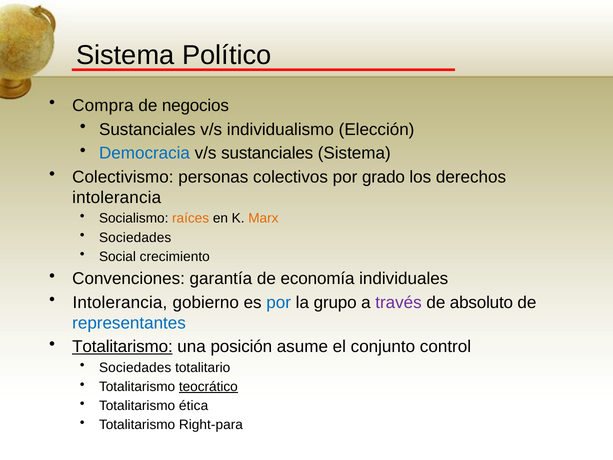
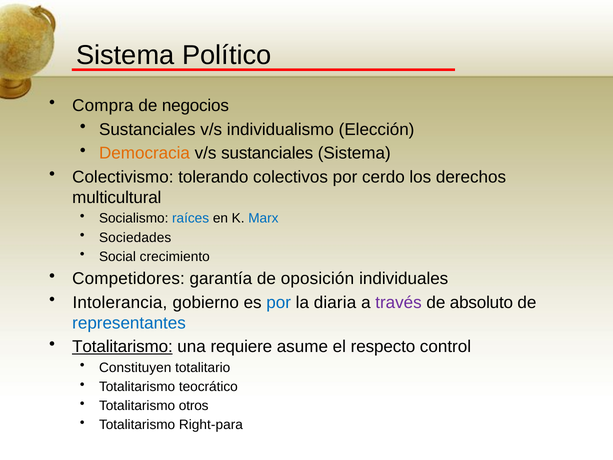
Democracia colour: blue -> orange (145, 153)
personas: personas -> tolerando (213, 177)
grado: grado -> cerdo (383, 177)
intolerancia: intolerancia -> multicultural (117, 197)
raíces colour: orange -> blue (191, 218)
Marx colour: orange -> blue (263, 218)
Convenciones: Convenciones -> Competidores (129, 278)
economía: economía -> oposición (317, 278)
grupo: grupo -> diaria (335, 302)
posición: posición -> requiere (241, 347)
conjunto: conjunto -> respecto (383, 347)
Sociedades: Sociedades -> Constituyen (135, 367)
teocrático underline: present -> none (208, 387)
ética: ética -> otros (194, 406)
